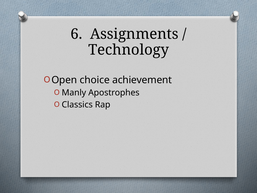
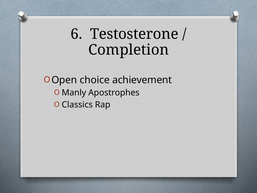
Assignments: Assignments -> Testosterone (134, 34)
Technology: Technology -> Completion (129, 50)
